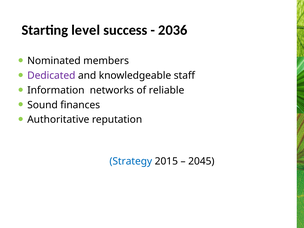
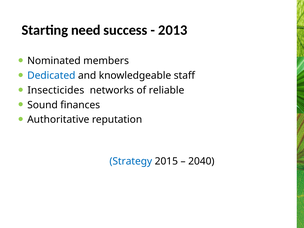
level: level -> need (86, 30)
2036: 2036 -> 2013 (173, 30)
Dedicated colour: purple -> blue (51, 76)
Information: Information -> Insecticides (56, 90)
2045: 2045 -> 2040 (201, 161)
